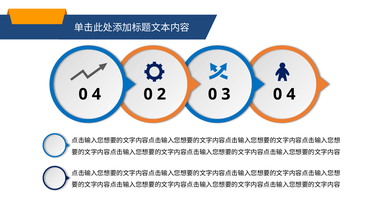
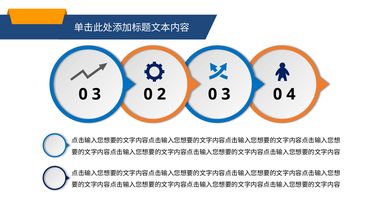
4: 4 -> 3 (96, 94)
